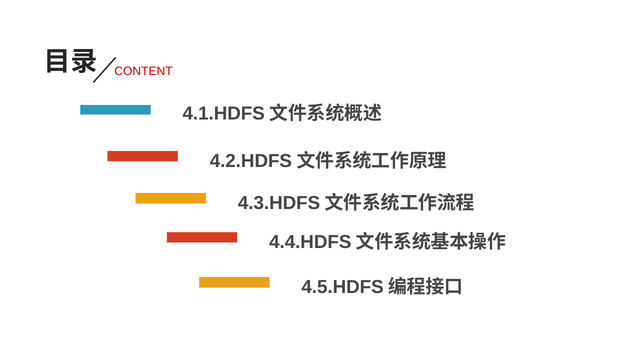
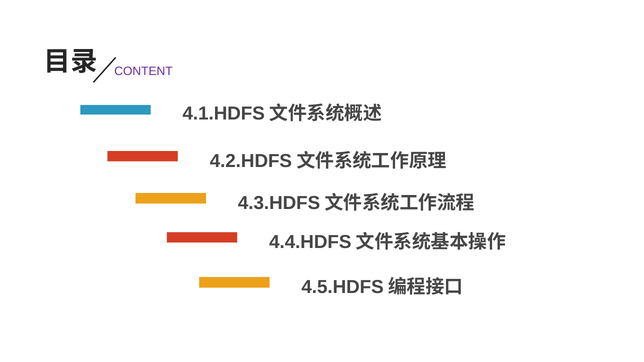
CONTENT colour: red -> purple (143, 71)
